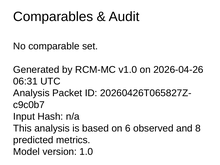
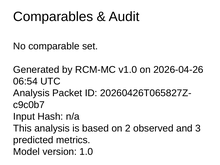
06:31: 06:31 -> 06:54 (25, 81)
6: 6 -> 2 (128, 128)
8: 8 -> 3 (198, 128)
